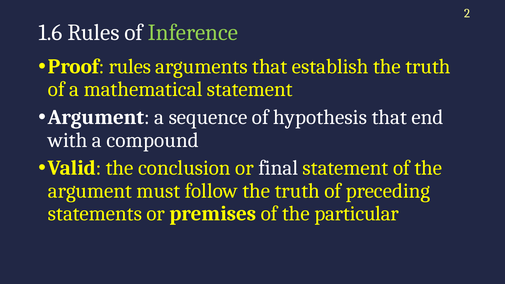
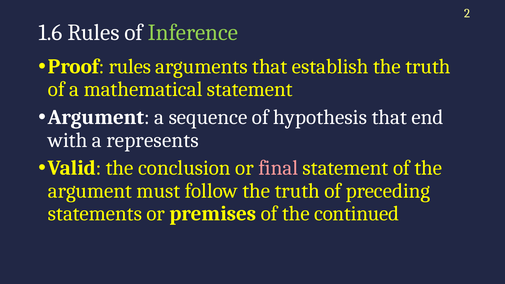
compound: compound -> represents (153, 140)
final colour: white -> pink (278, 168)
particular: particular -> continued (357, 214)
